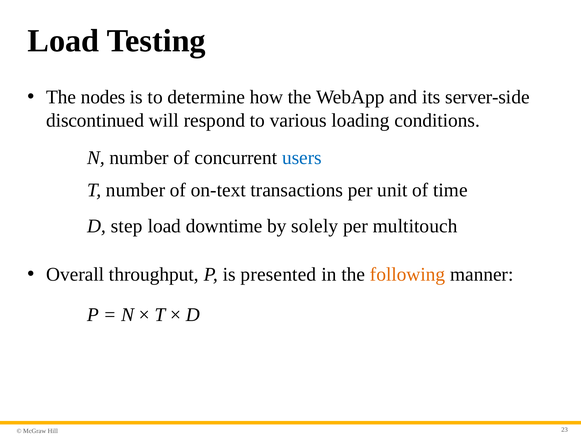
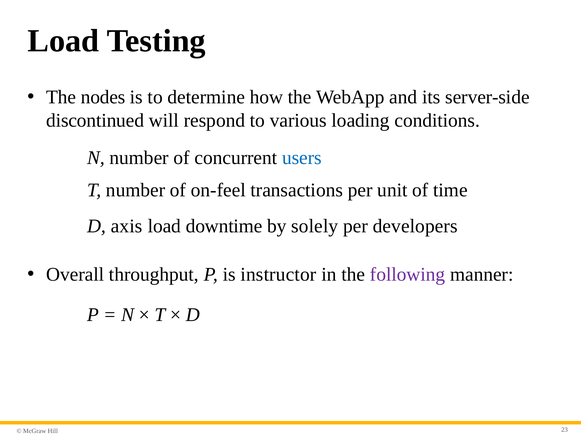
on-text: on-text -> on-feel (218, 190)
step: step -> axis (127, 226)
multitouch: multitouch -> developers (415, 226)
presented: presented -> instructor (278, 274)
following colour: orange -> purple (408, 274)
